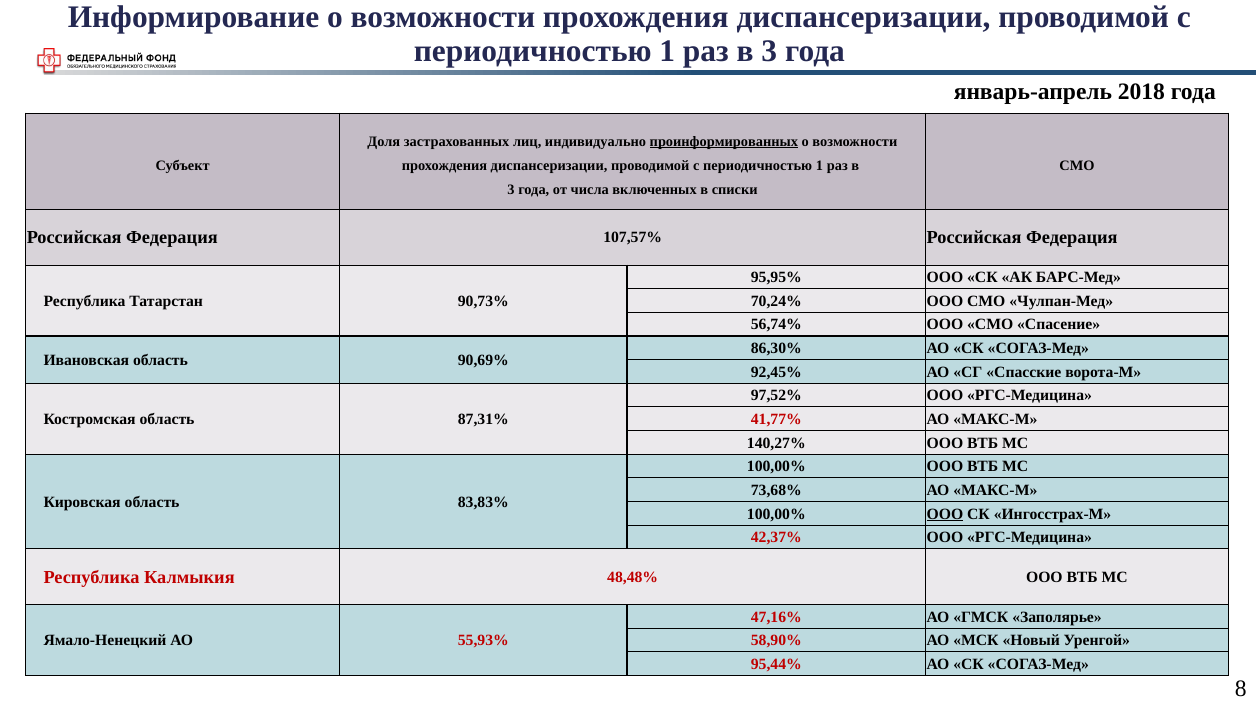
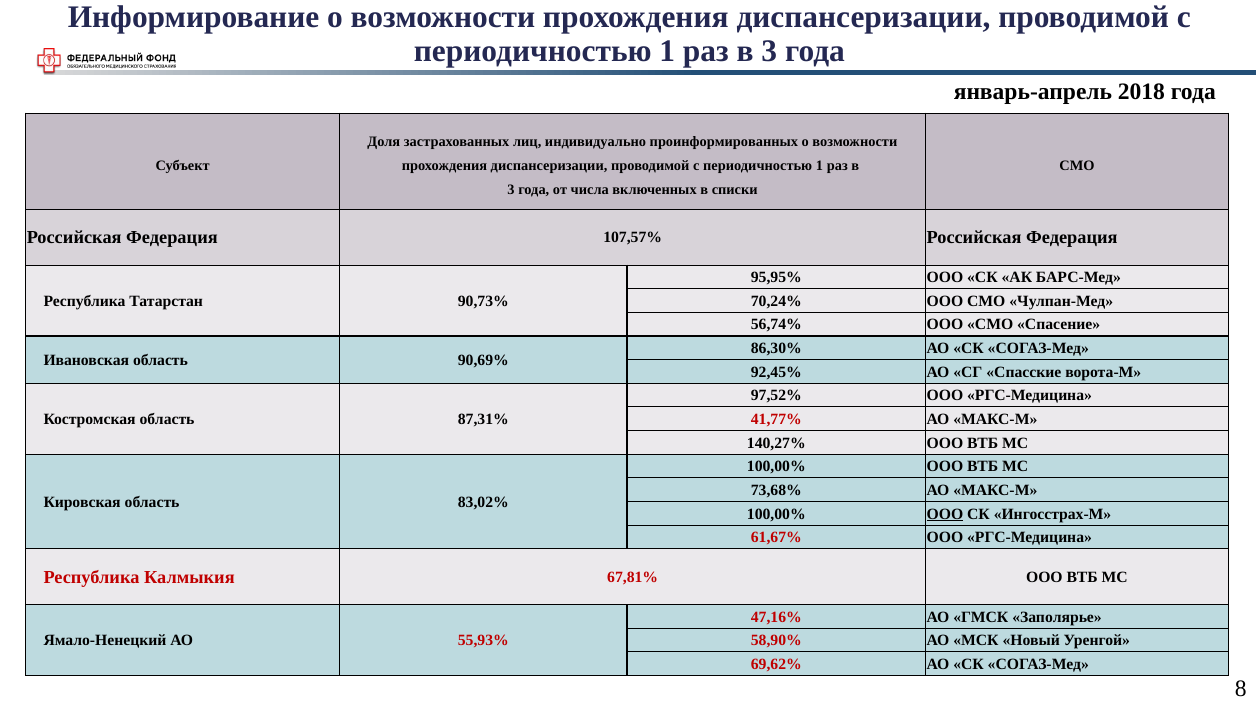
проинформированных underline: present -> none (724, 142)
83,83%: 83,83% -> 83,02% (483, 502)
42,37%: 42,37% -> 61,67% (776, 538)
48,48%: 48,48% -> 67,81% (633, 578)
95,44%: 95,44% -> 69,62% (776, 665)
